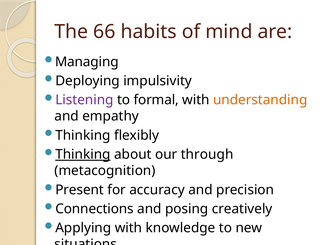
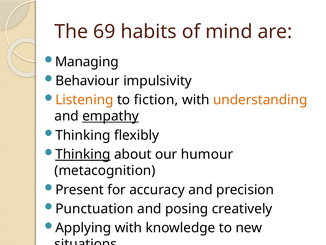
66: 66 -> 69 (104, 32)
Deploying: Deploying -> Behaviour (88, 81)
Listening colour: purple -> orange (84, 100)
formal: formal -> fiction (156, 100)
empathy underline: none -> present (111, 116)
through: through -> humour (207, 154)
Connections: Connections -> Punctuation (94, 208)
